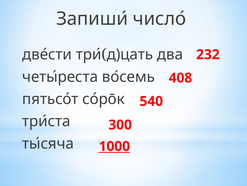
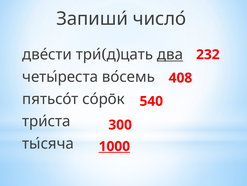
два underline: none -> present (170, 54)
